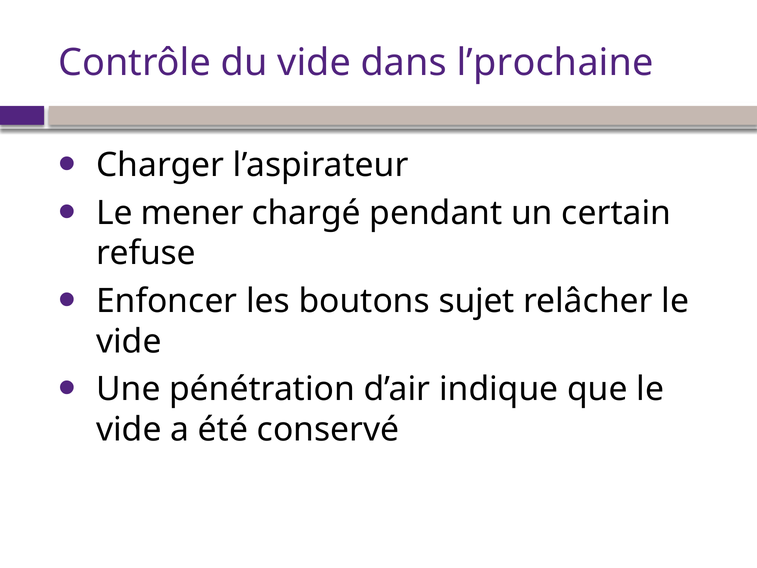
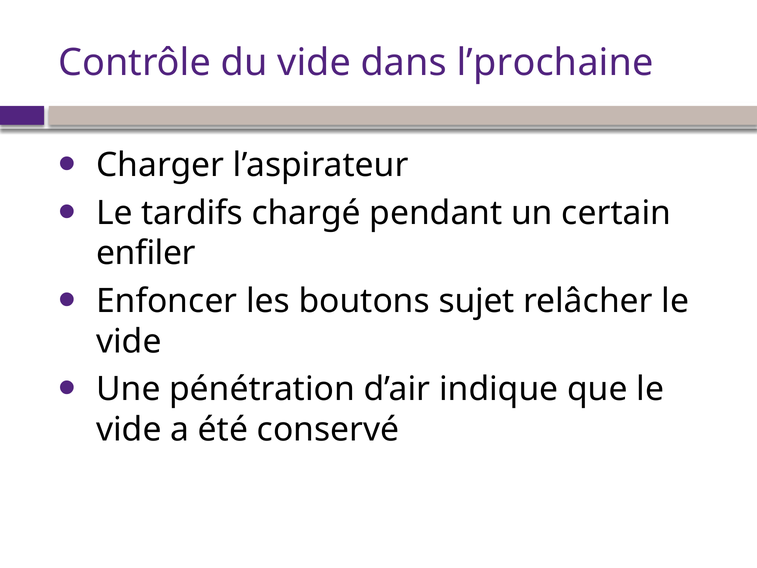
mener: mener -> tardifs (192, 213)
refuse: refuse -> enfiler (146, 253)
